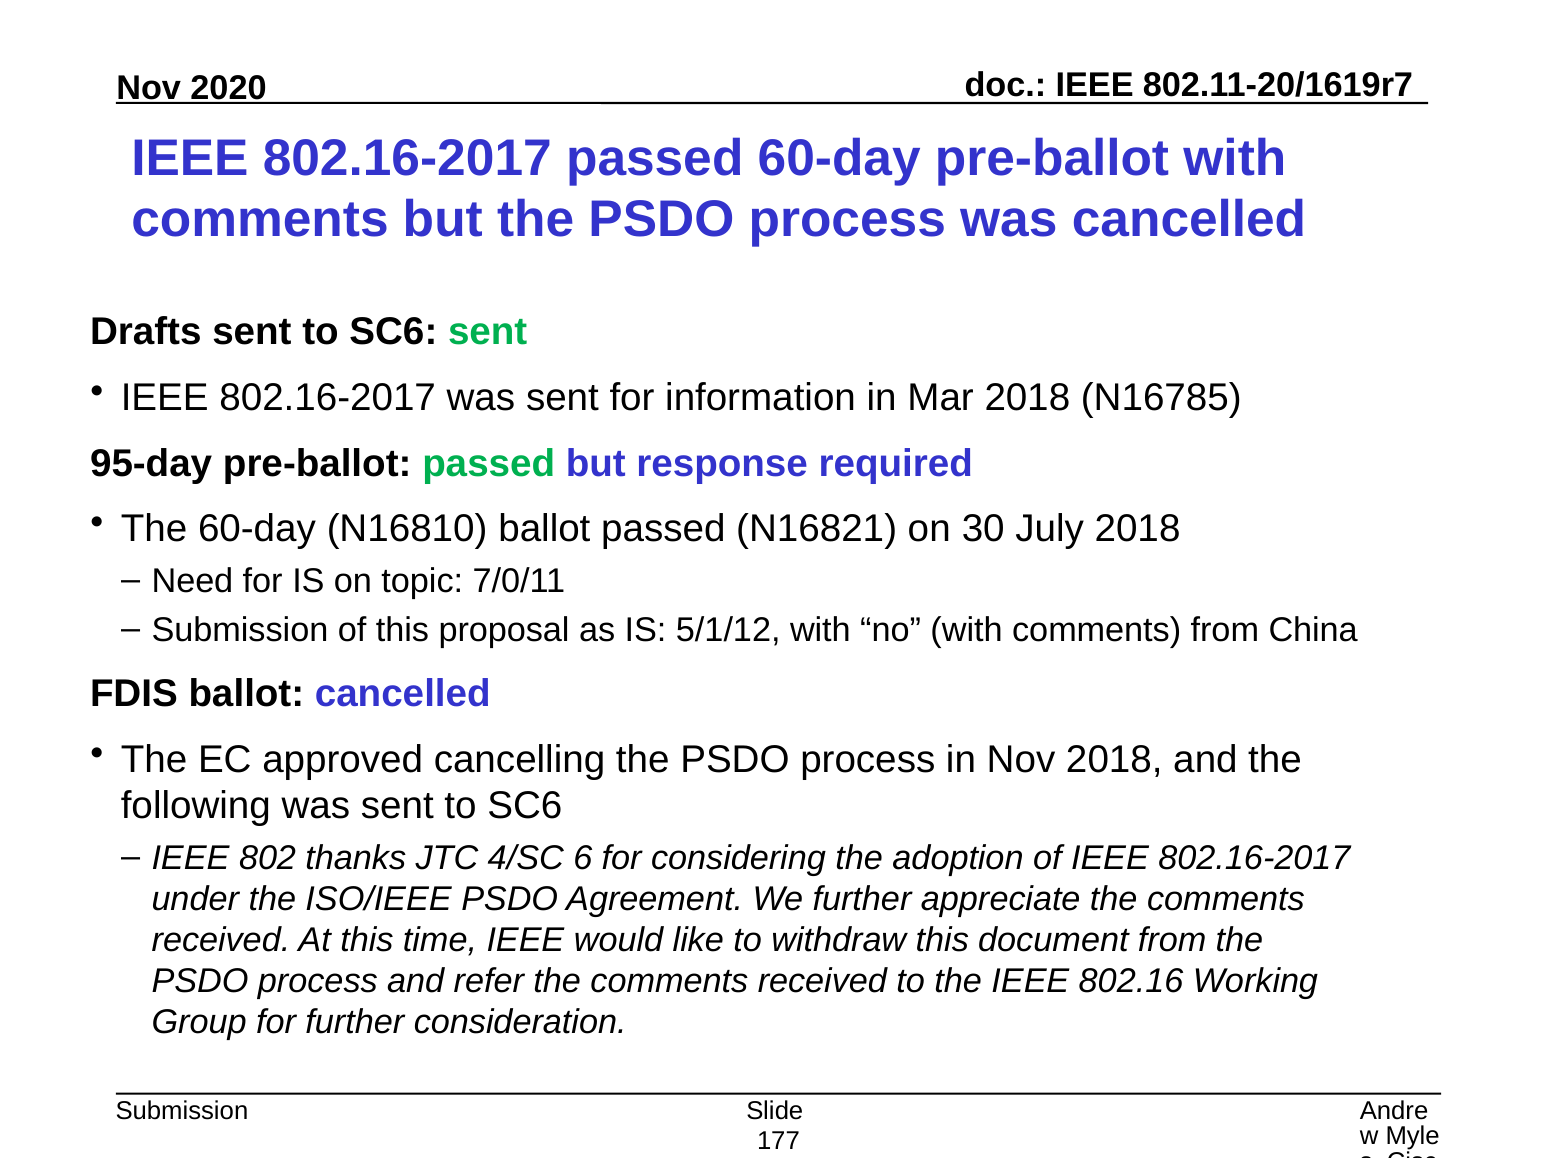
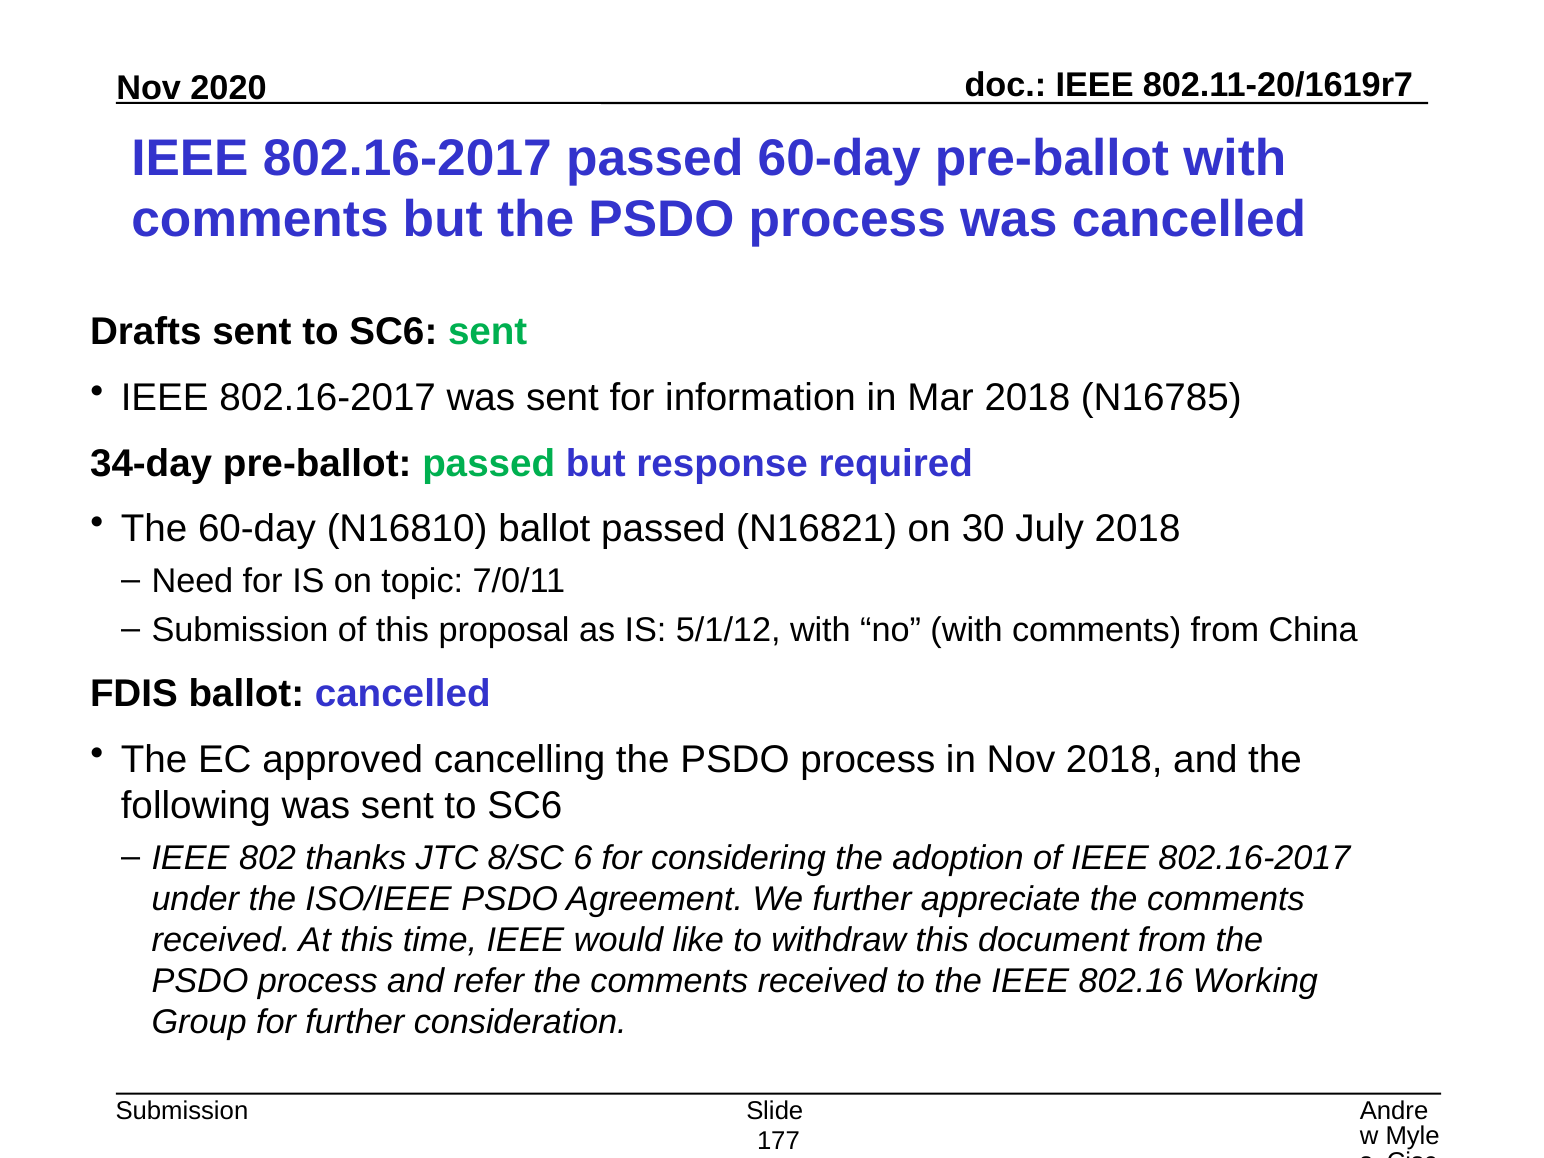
95-day: 95-day -> 34-day (151, 463)
4/SC: 4/SC -> 8/SC (526, 858)
